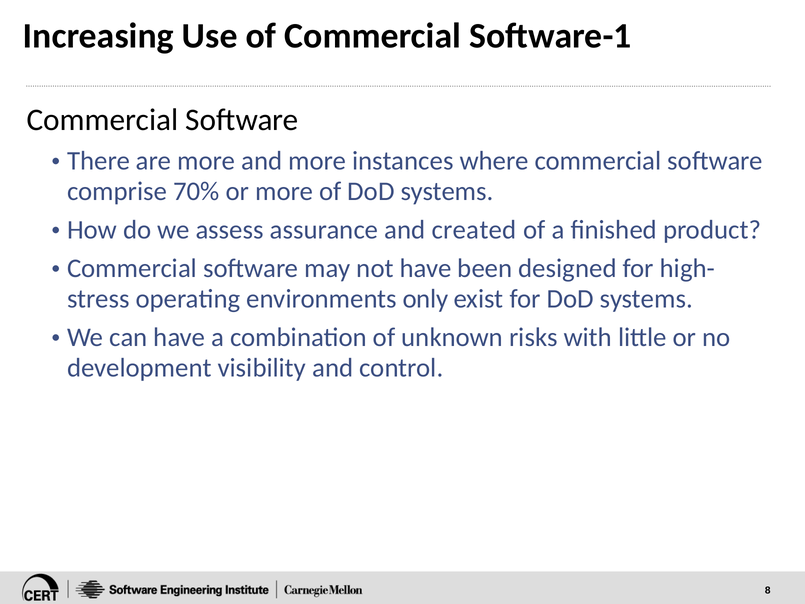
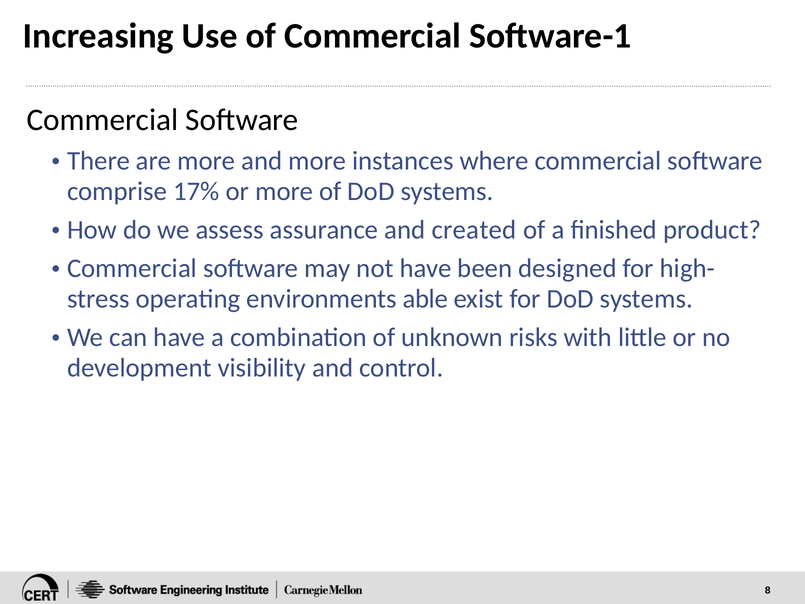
70%: 70% -> 17% (196, 191)
only: only -> able (425, 299)
